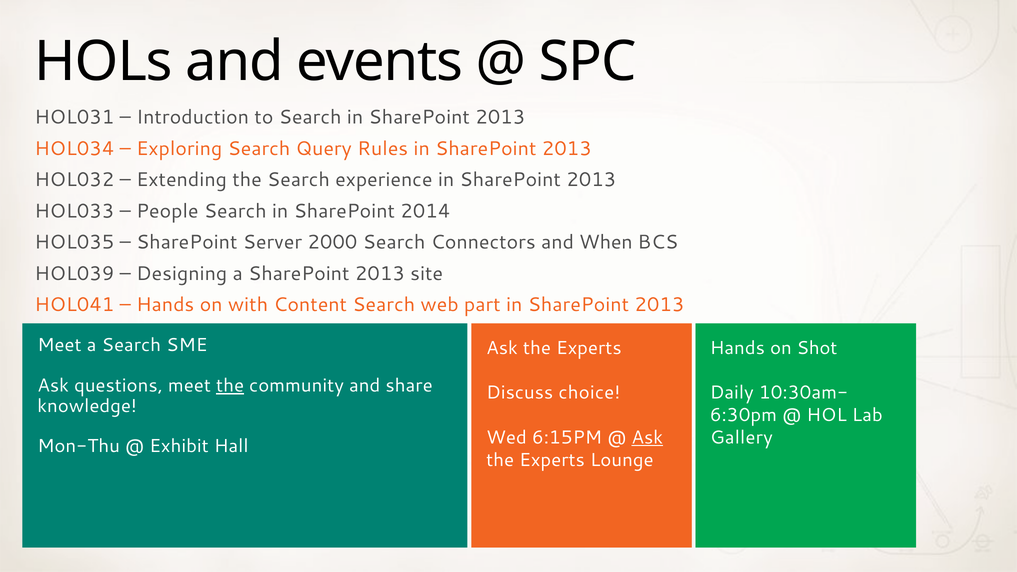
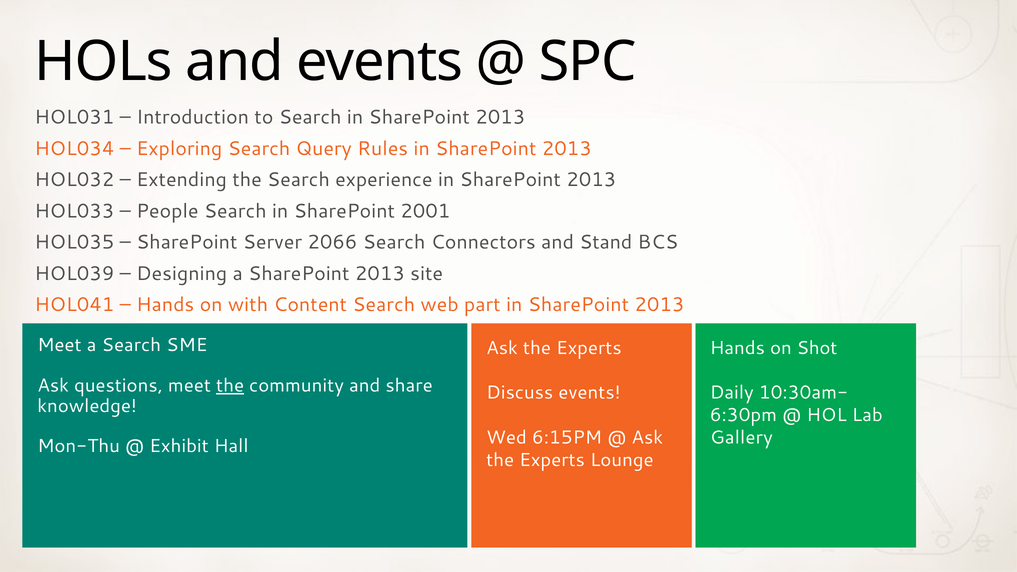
2014: 2014 -> 2001 (425, 211)
2000: 2000 -> 2066 (332, 242)
When: When -> Stand (606, 242)
Discuss choice: choice -> events (589, 393)
Ask underline: present -> none (647, 438)
